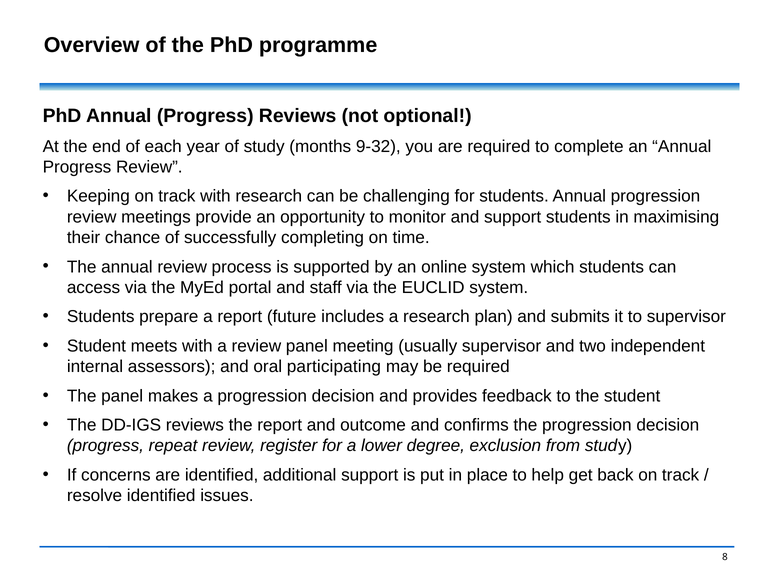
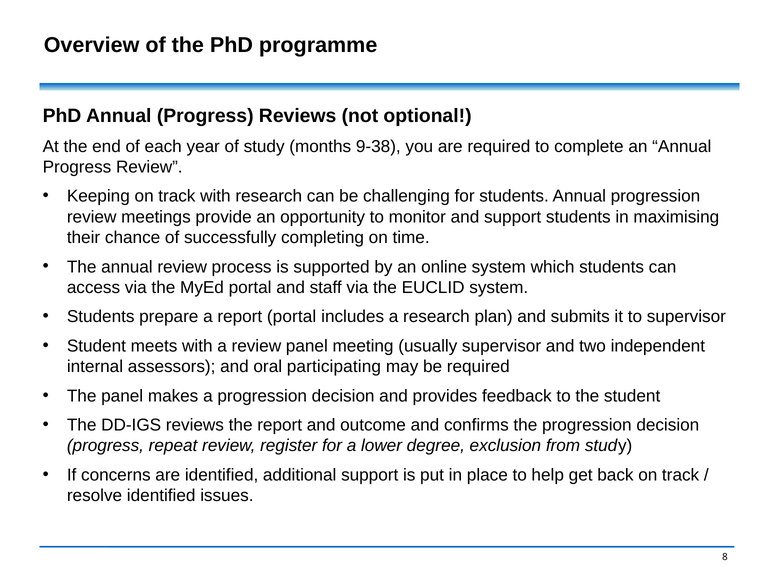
9-32: 9-32 -> 9-38 (378, 146)
report future: future -> portal (292, 316)
